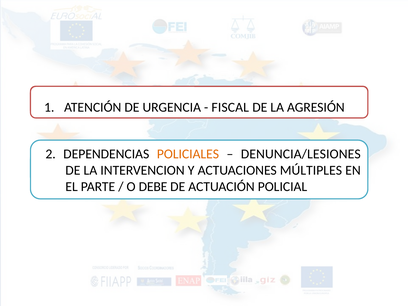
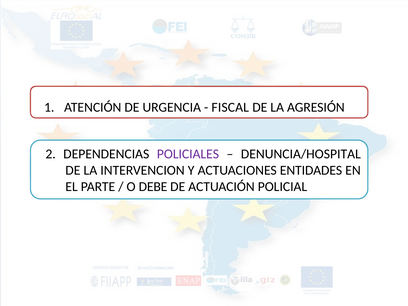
POLICIALES colour: orange -> purple (188, 154)
DENUNCIA/LESIONES: DENUNCIA/LESIONES -> DENUNCIA/HOSPITAL (301, 154)
MÚLTIPLES: MÚLTIPLES -> ENTIDADES (311, 170)
